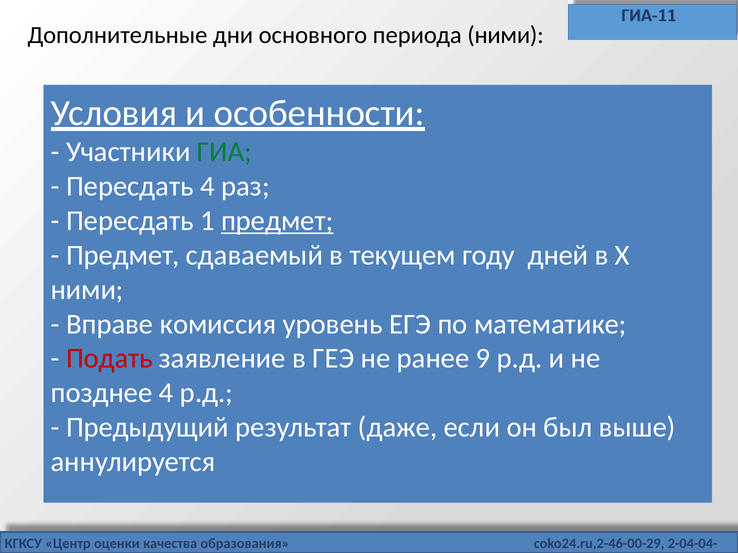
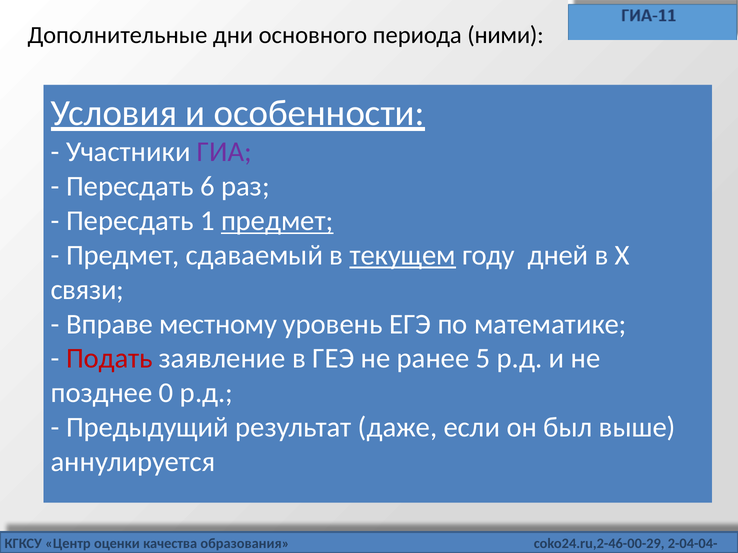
ГИА colour: green -> purple (225, 152)
Пересдать 4: 4 -> 6 (207, 187)
текущем underline: none -> present (403, 255)
ними: ними -> связи (87, 290)
комиссия: комиссия -> местному (218, 324)
9: 9 -> 5 (483, 359)
позднее 4: 4 -> 0 (166, 393)
